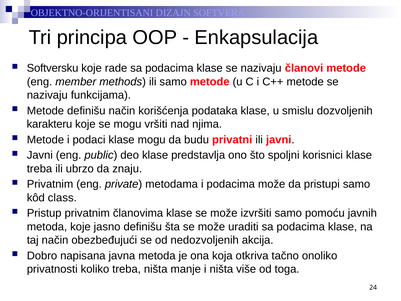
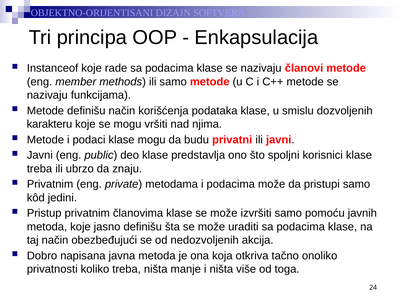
Softversku: Softversku -> Instanceof (53, 68)
class: class -> jedini (62, 198)
